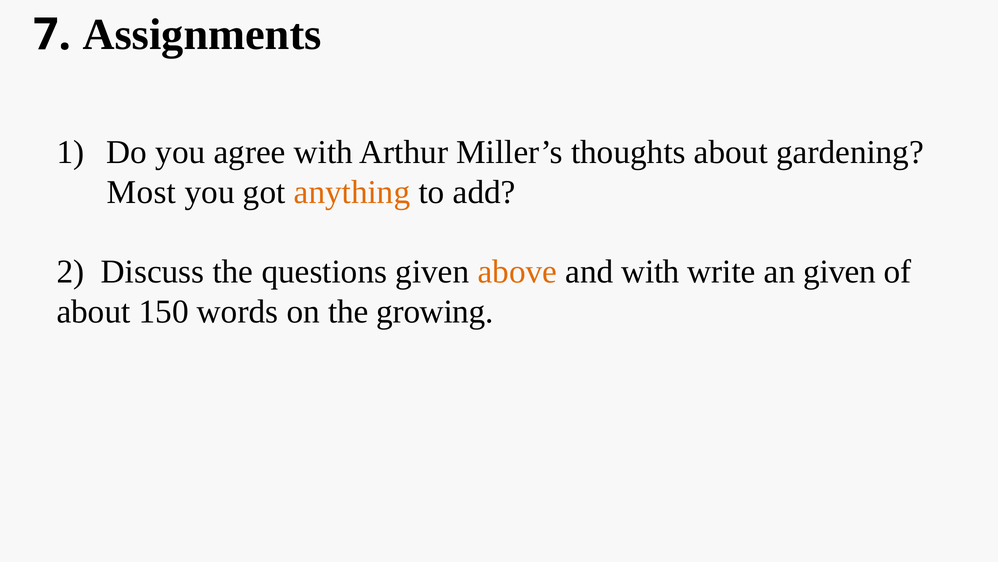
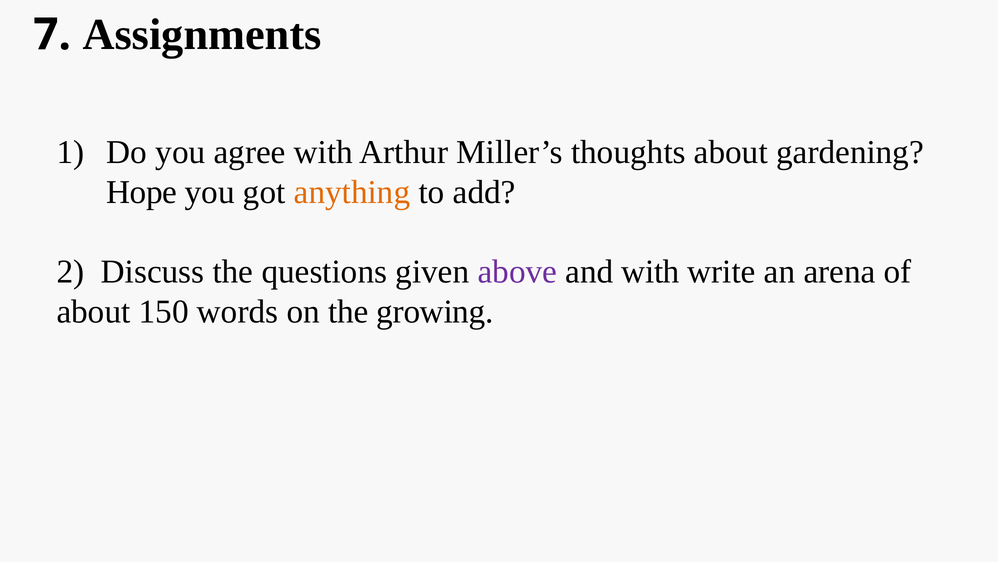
Most: Most -> Hope (142, 192)
above colour: orange -> purple (517, 272)
an given: given -> arena (840, 272)
